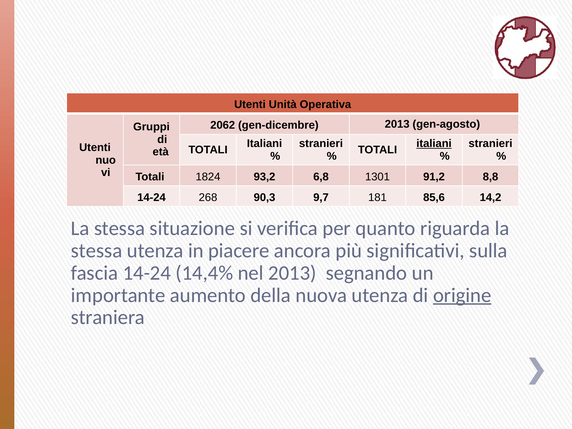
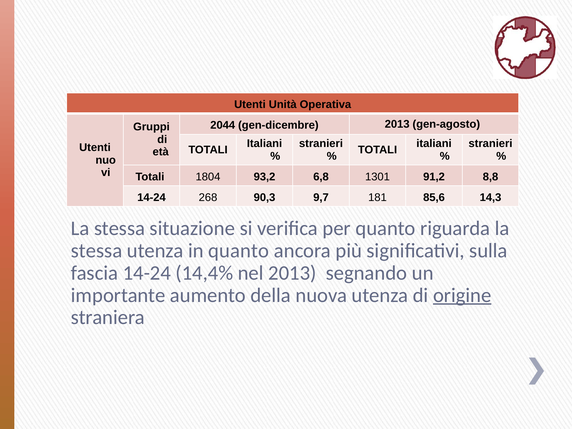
2062: 2062 -> 2044 (223, 125)
italiani underline: present -> none (434, 144)
1824: 1824 -> 1804 (208, 177)
14,2: 14,2 -> 14,3 (491, 197)
in piacere: piacere -> quanto (239, 251)
